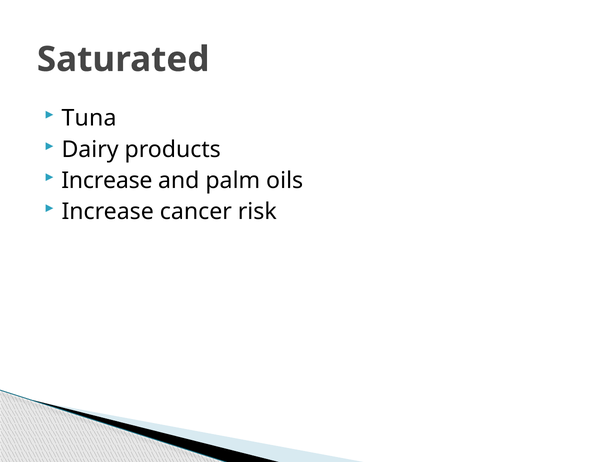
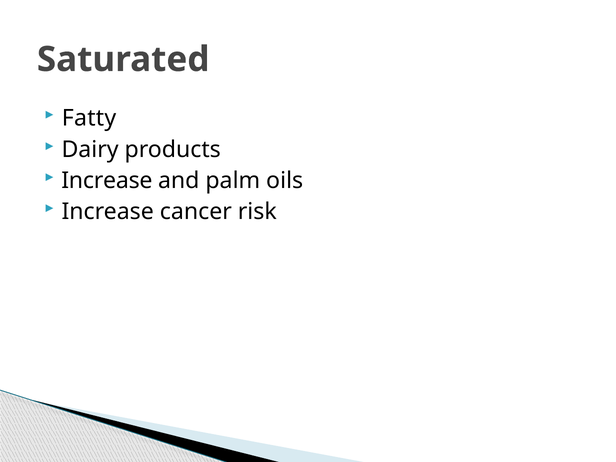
Tuna: Tuna -> Fatty (89, 118)
